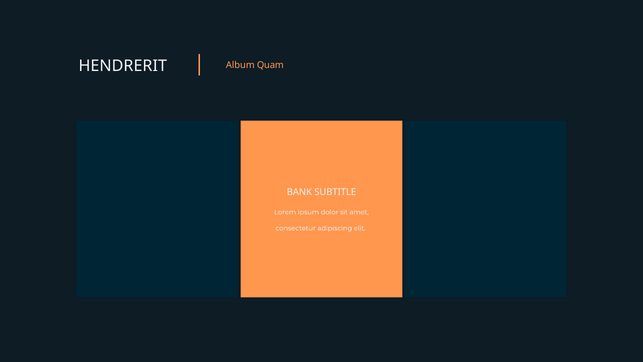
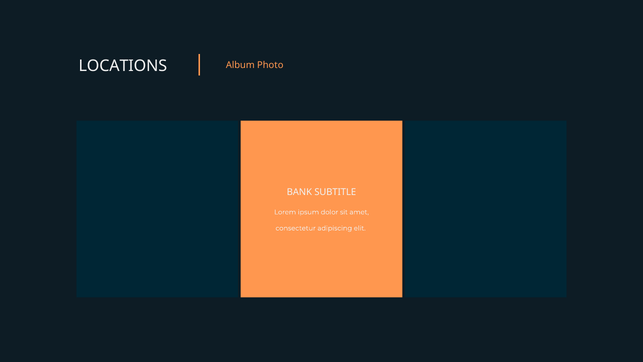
HENDRERIT: HENDRERIT -> LOCATIONS (123, 66)
Quam: Quam -> Photo (270, 65)
